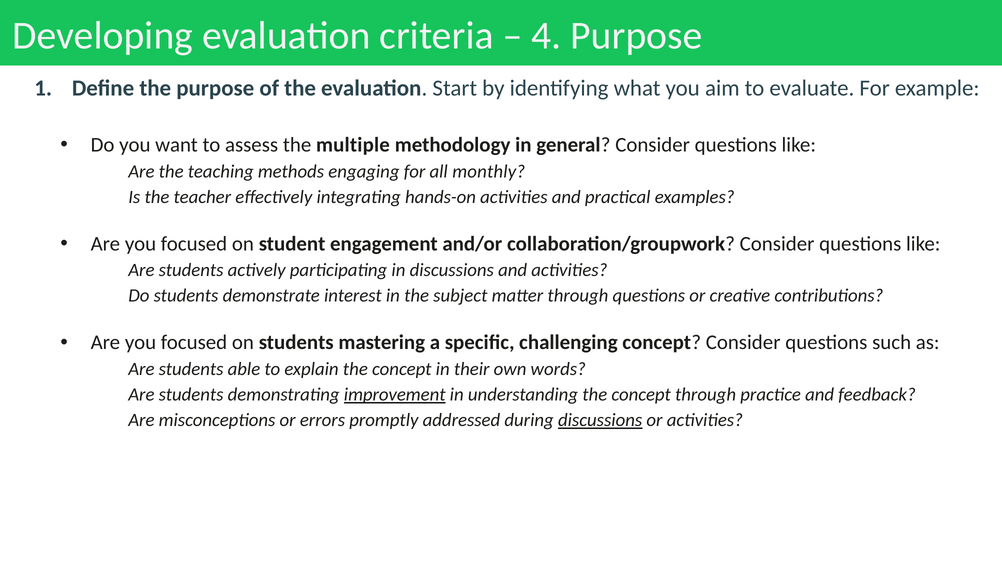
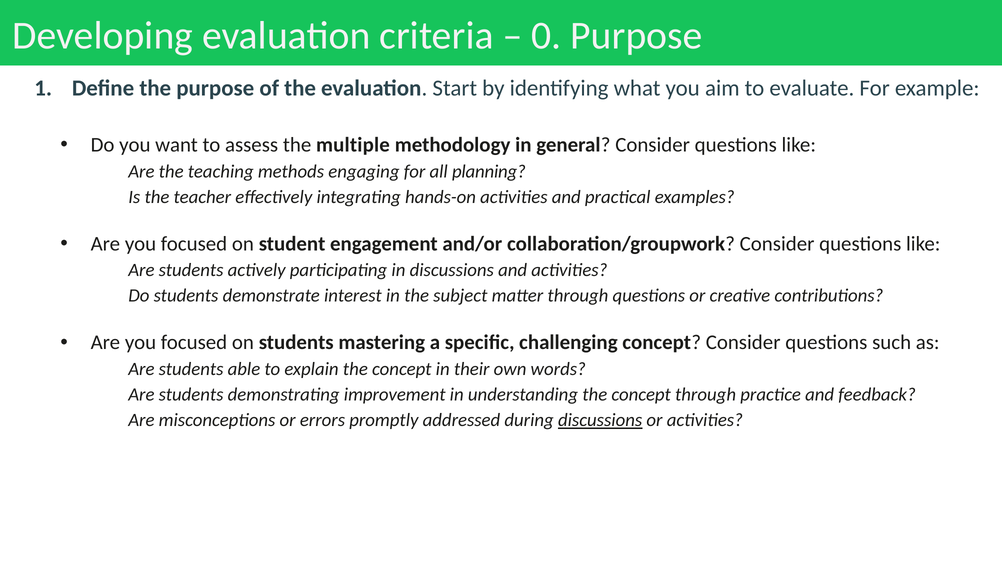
4: 4 -> 0 (546, 36)
monthly: monthly -> planning (489, 172)
improvement underline: present -> none (395, 395)
